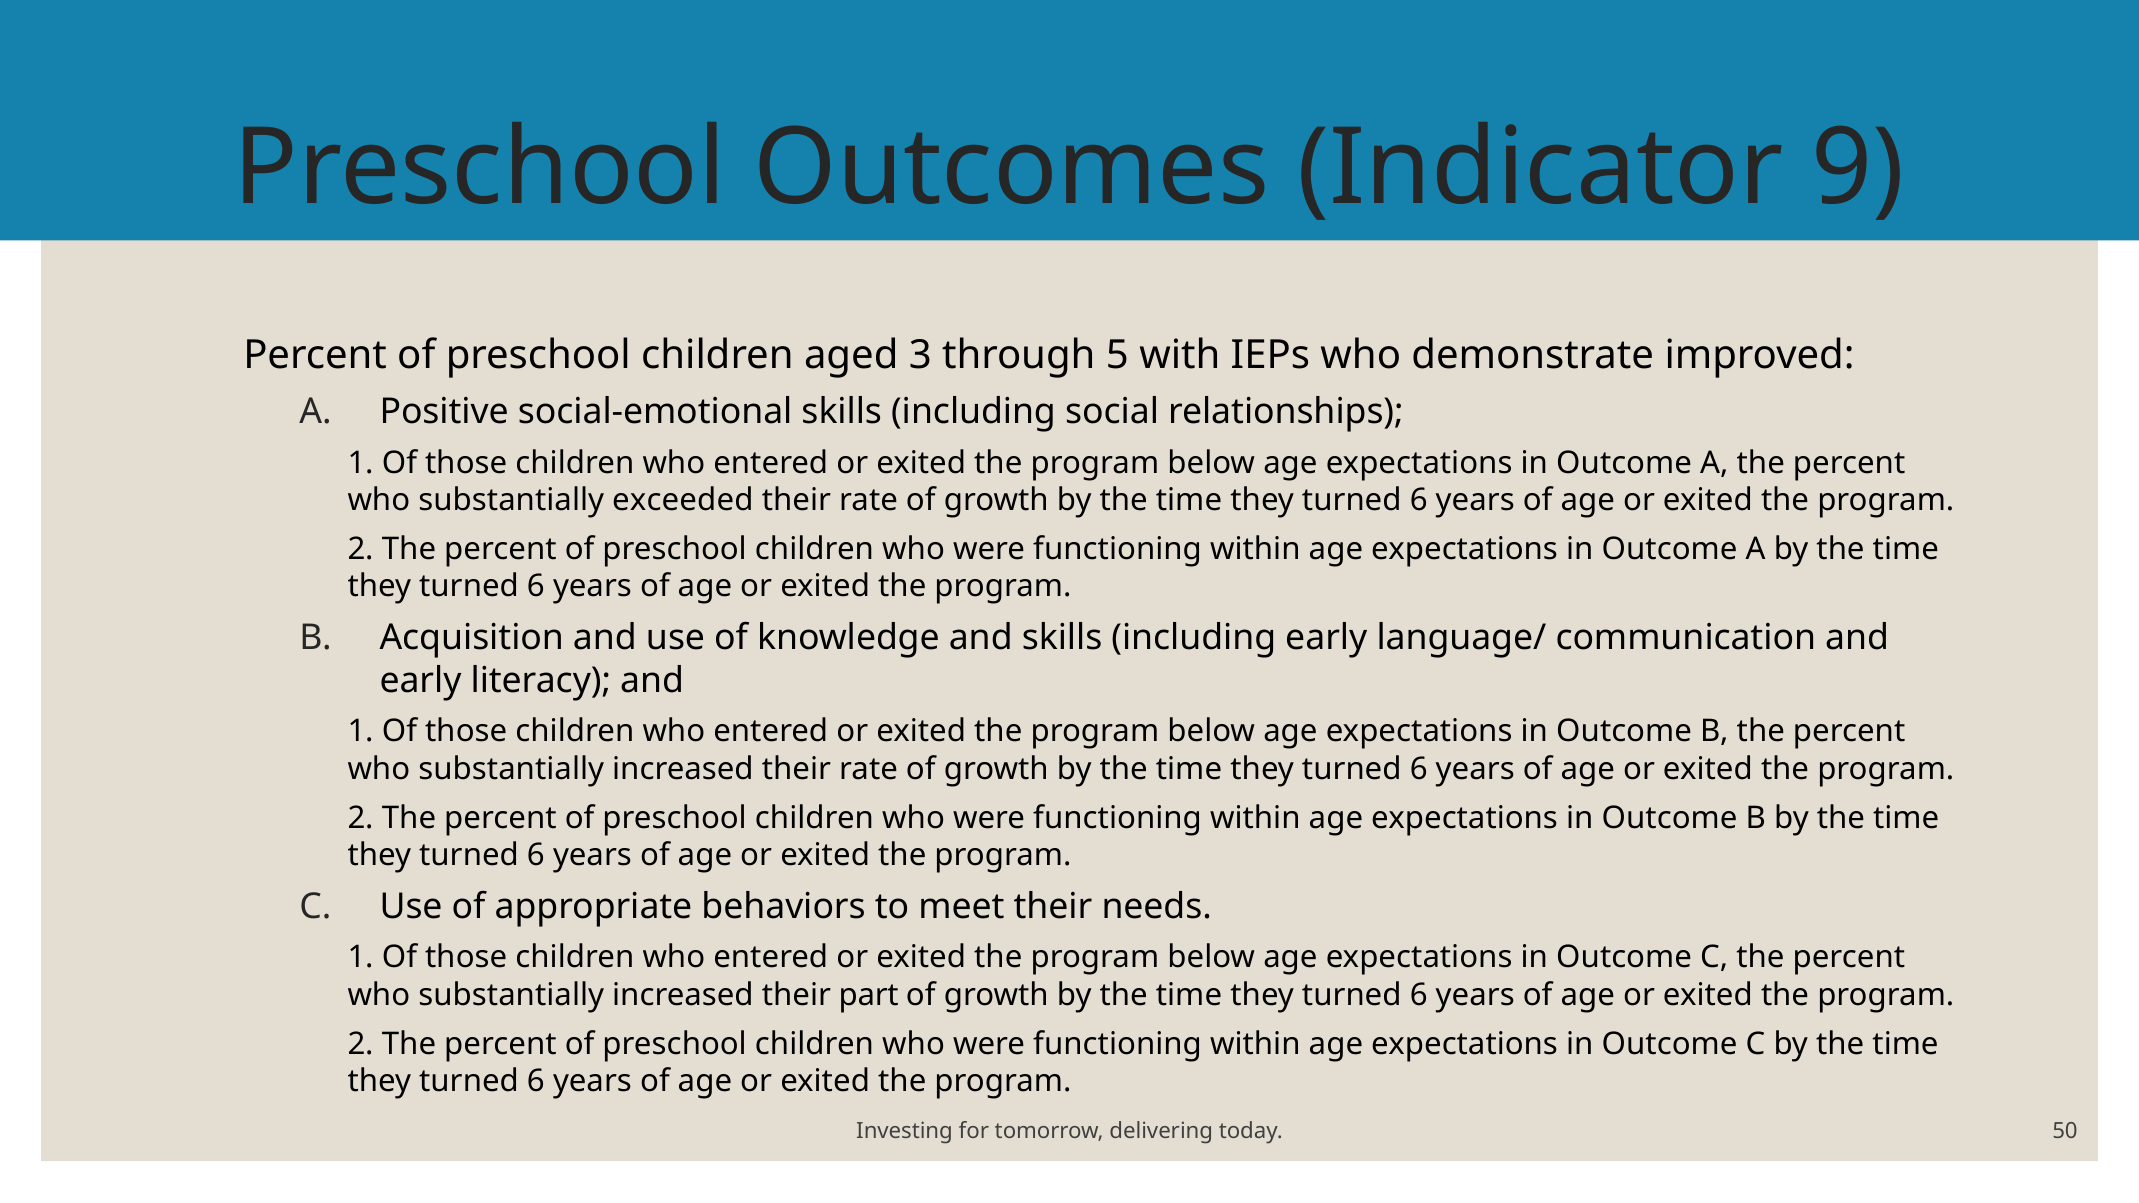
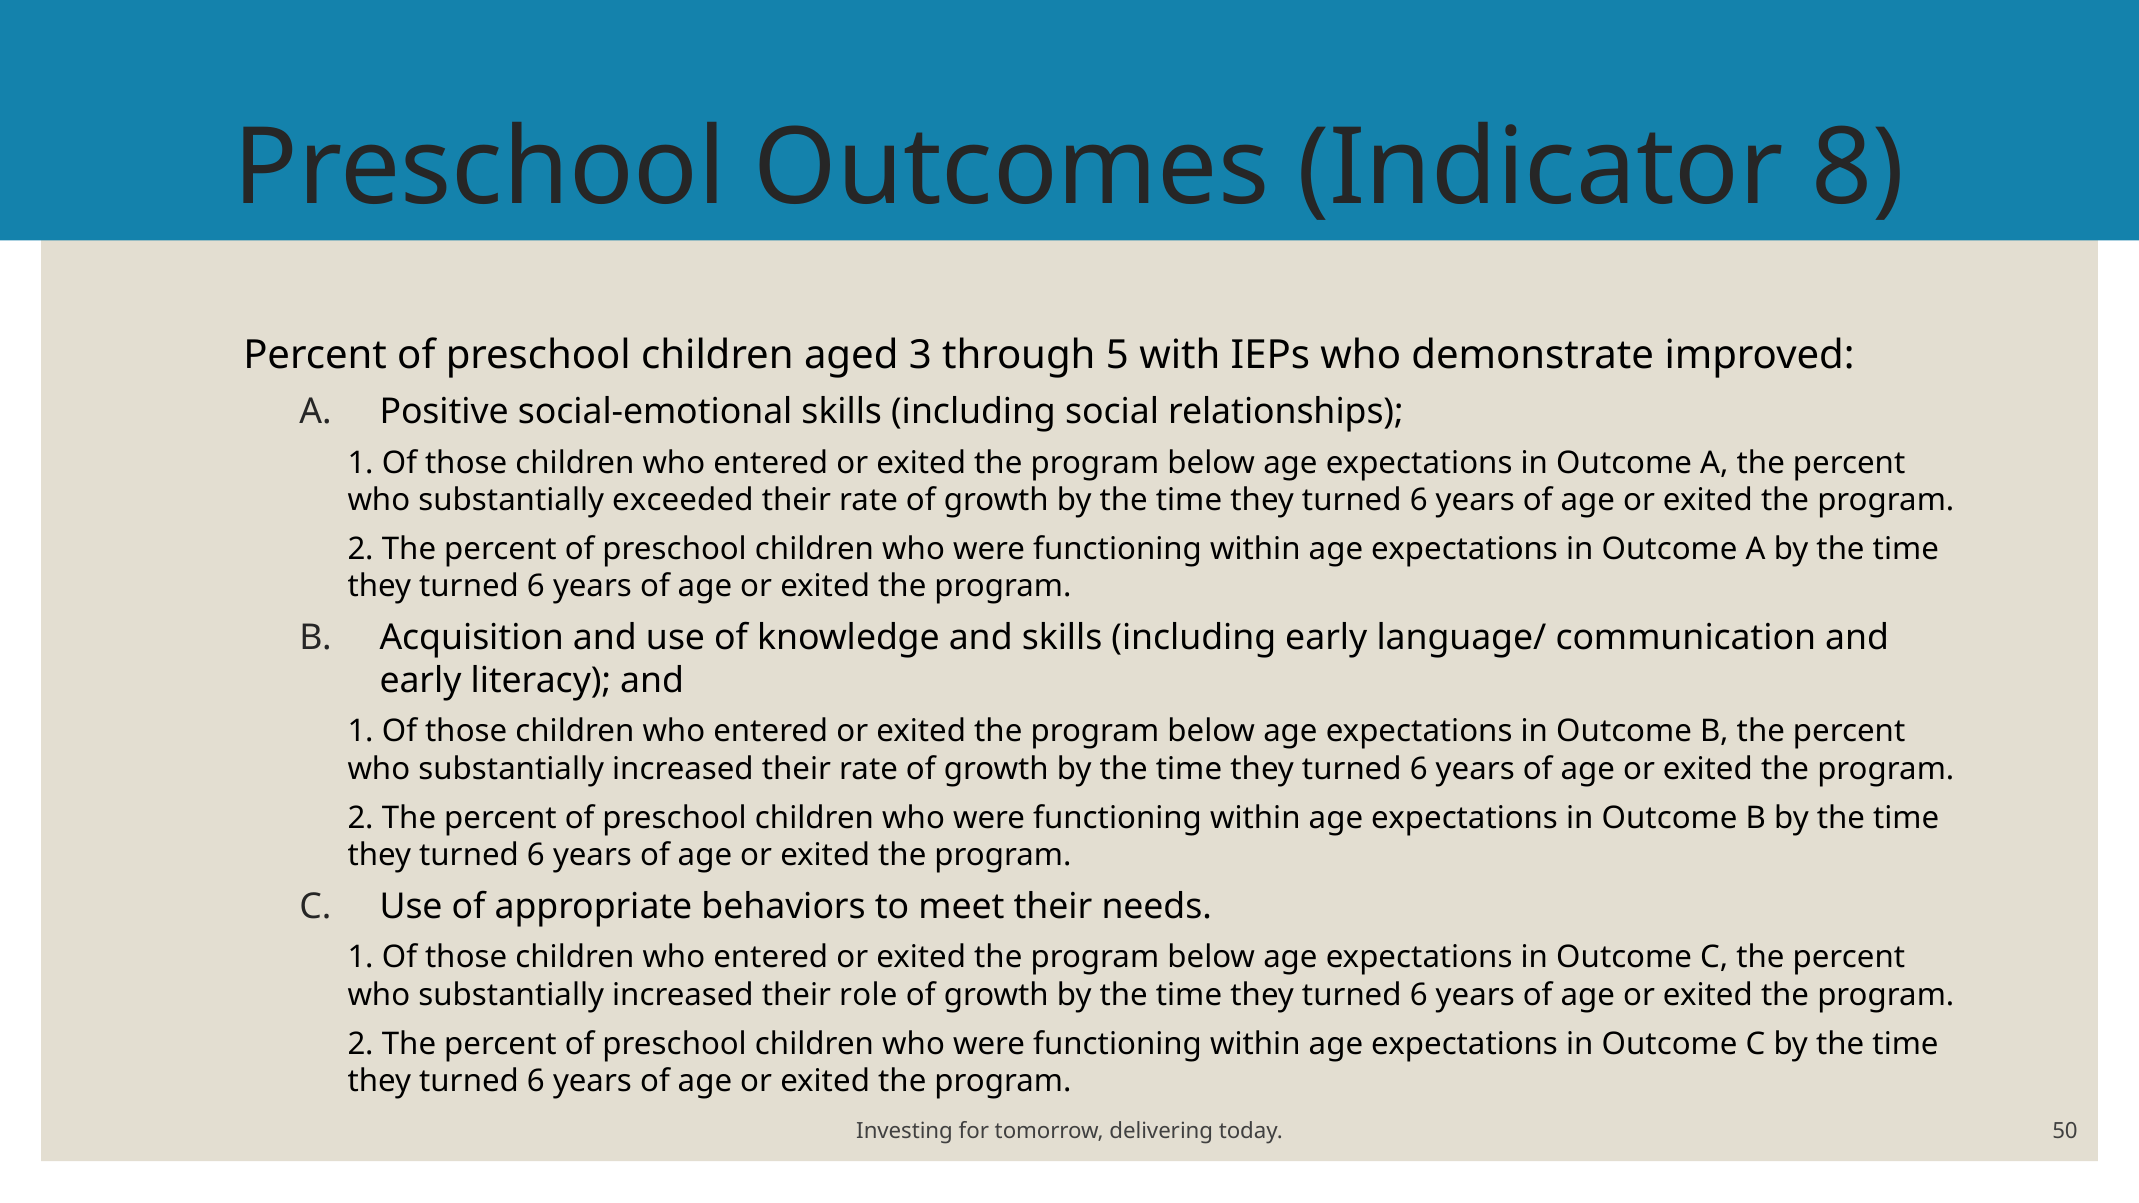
9: 9 -> 8 (1858, 168)
part: part -> role (868, 995)
